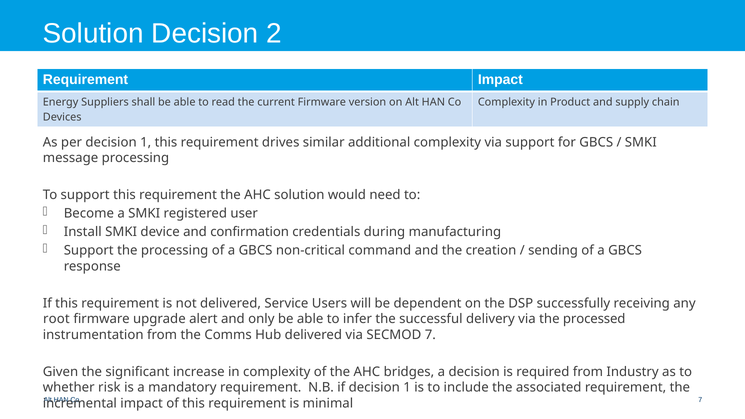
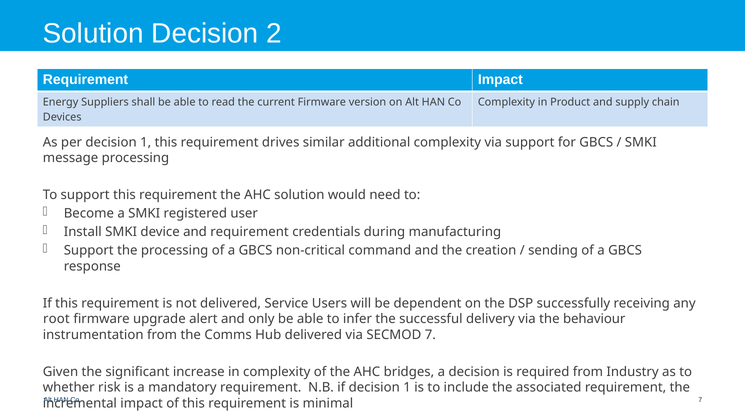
and confirmation: confirmation -> requirement (250, 232)
processed: processed -> behaviour (594, 319)
